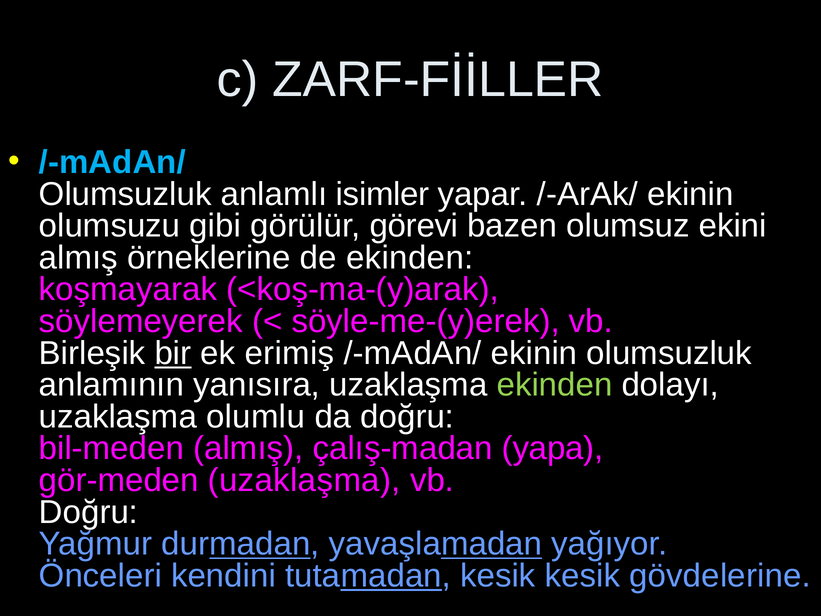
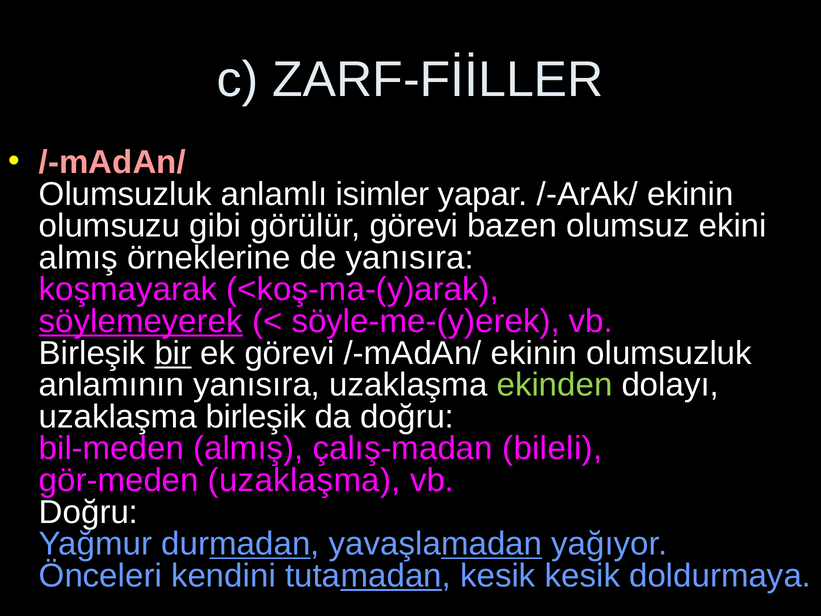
/-mAdAn/ colour: light blue -> pink (112, 162)
de ekinden: ekinden -> yanısıra (410, 258)
söylemeyerek underline: none -> present (141, 321)
ek erimiş: erimiş -> görevi (290, 353)
uzaklaşma olumlu: olumlu -> birleşik (256, 417)
yapa: yapa -> bileli (552, 448)
gövdelerine: gövdelerine -> doldurmaya (720, 575)
